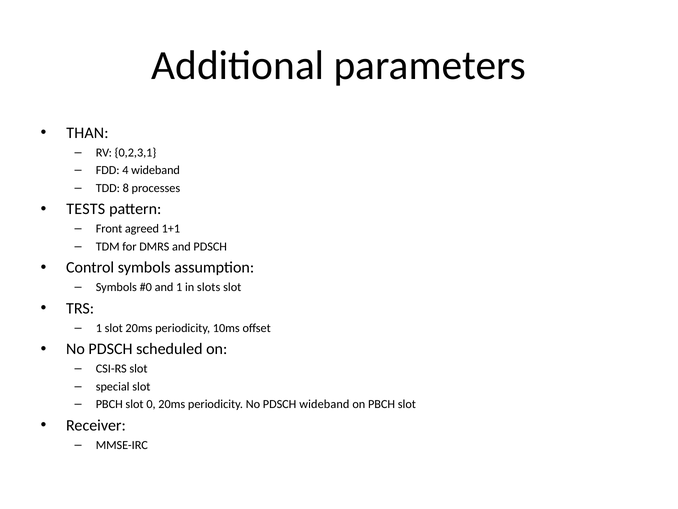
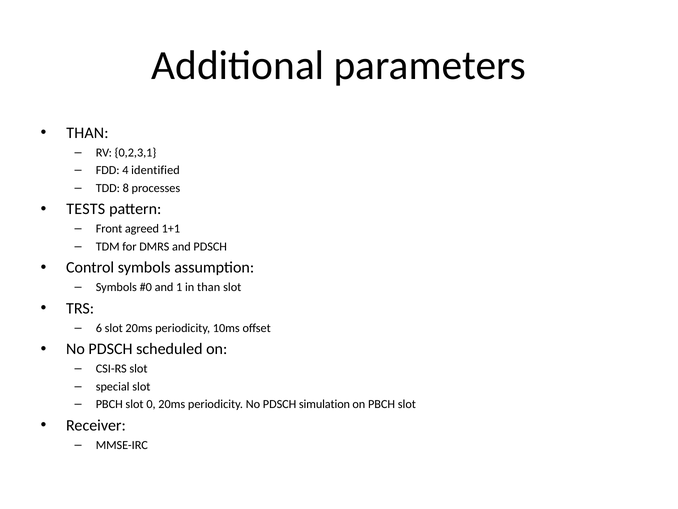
4 wideband: wideband -> identified (155, 170)
in slots: slots -> than (209, 287)
1: 1 -> 6 (99, 328)
PDSCH wideband: wideband -> simulation (324, 404)
